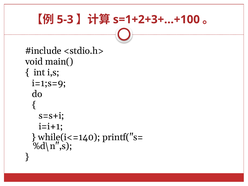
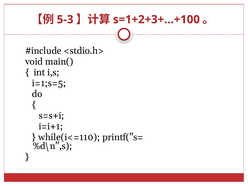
i=1;s=9: i=1;s=9 -> i=1;s=5 (49, 83)
while(i<=140: while(i<=140 -> while(i<=110 (69, 137)
